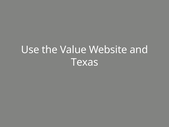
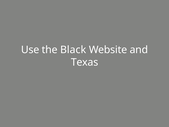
Value: Value -> Black (73, 50)
